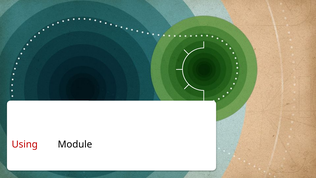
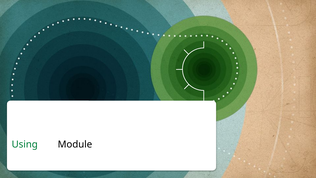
Using colour: red -> green (25, 144)
